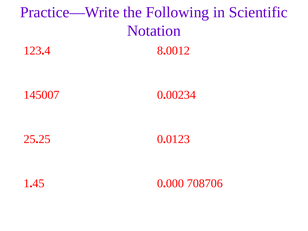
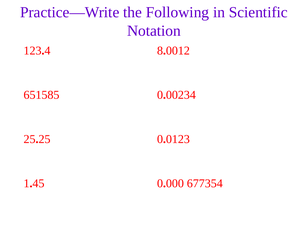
145007: 145007 -> 651585 (41, 95)
708706: 708706 -> 677354 (205, 183)
